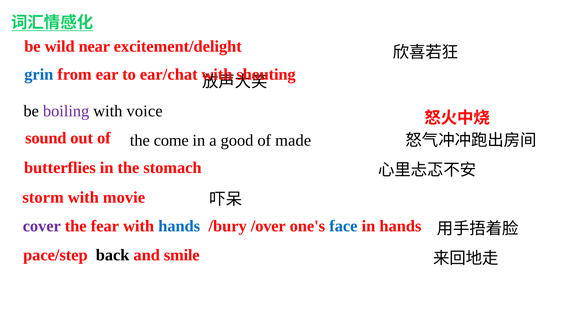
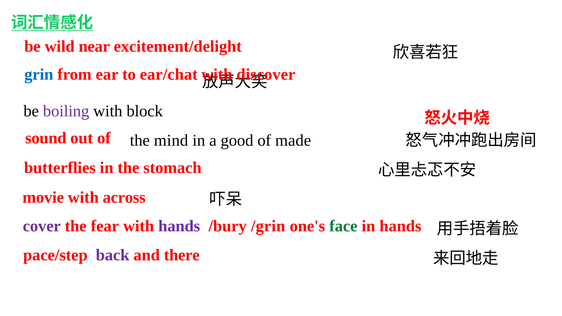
shouting: shouting -> discover (266, 74)
voice: voice -> block (145, 111)
come: come -> mind (171, 141)
storm: storm -> movie (43, 197)
movie: movie -> across (124, 197)
hands colour: blue -> purple (179, 226)
/over: /over -> /grin (268, 226)
face colour: blue -> green (343, 226)
back colour: black -> purple (113, 255)
smile: smile -> there (182, 255)
